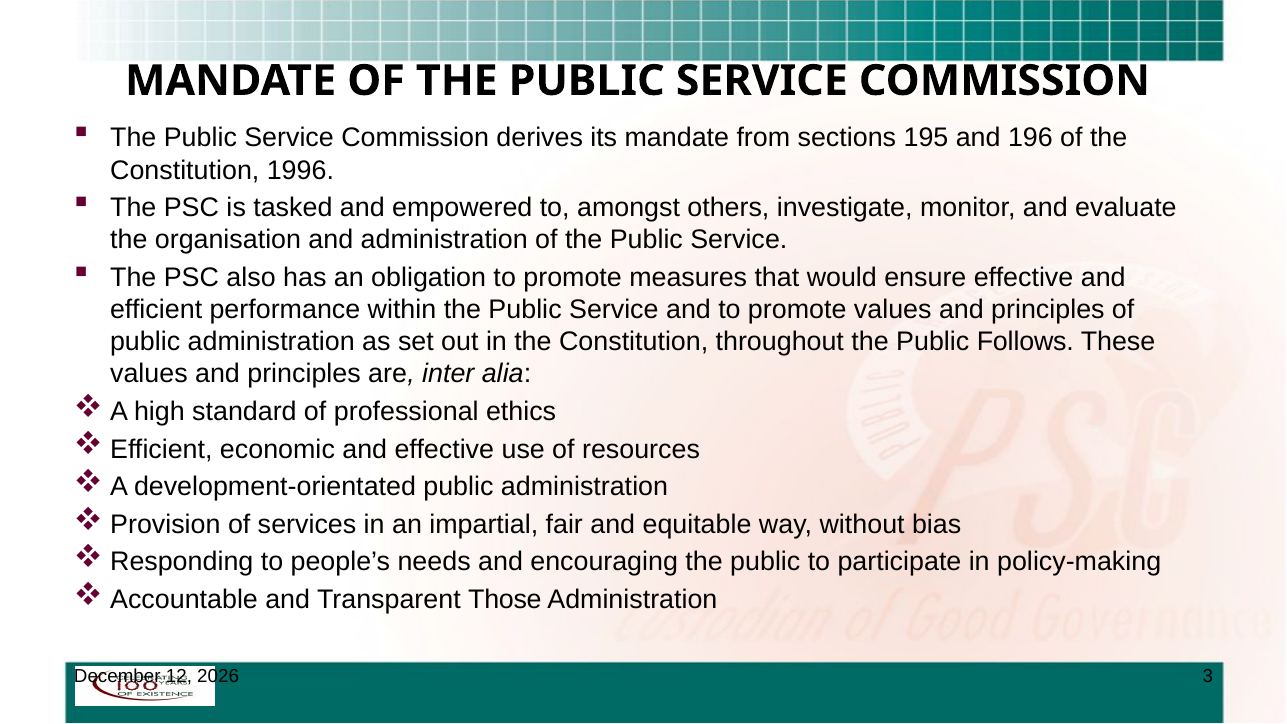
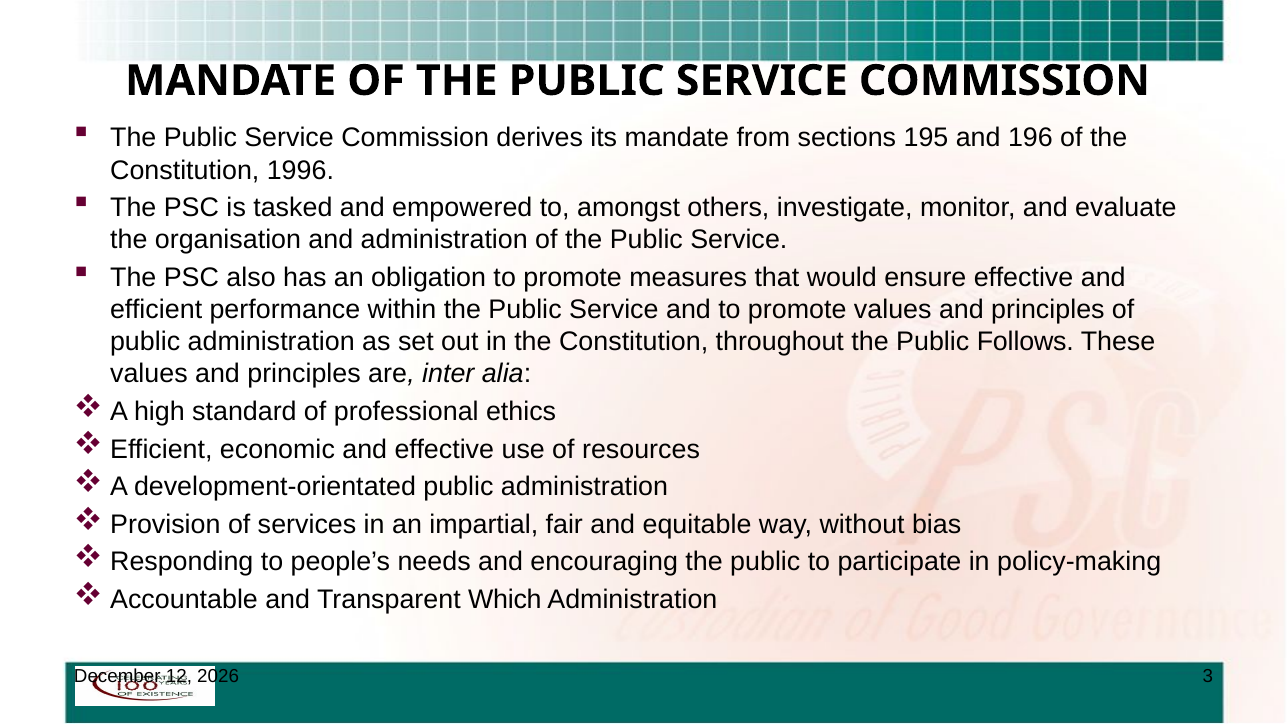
Those: Those -> Which (505, 599)
